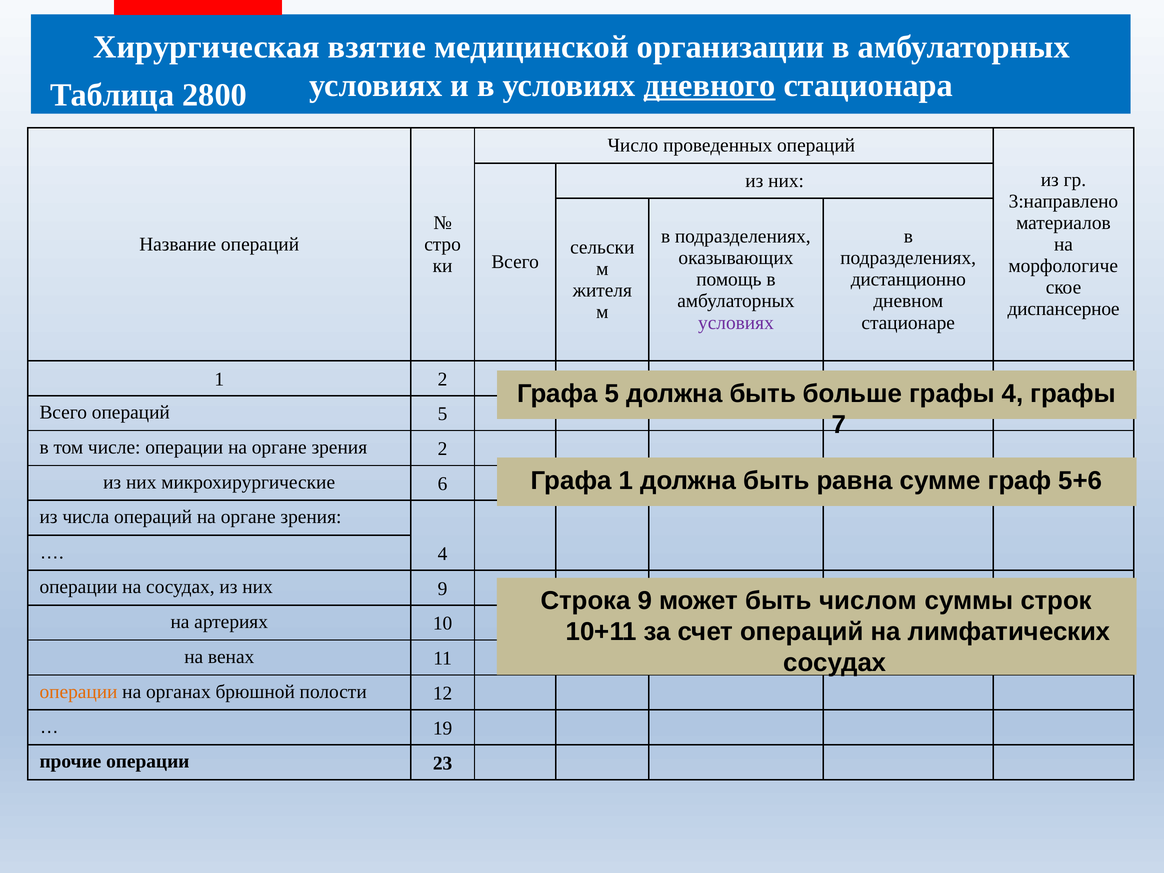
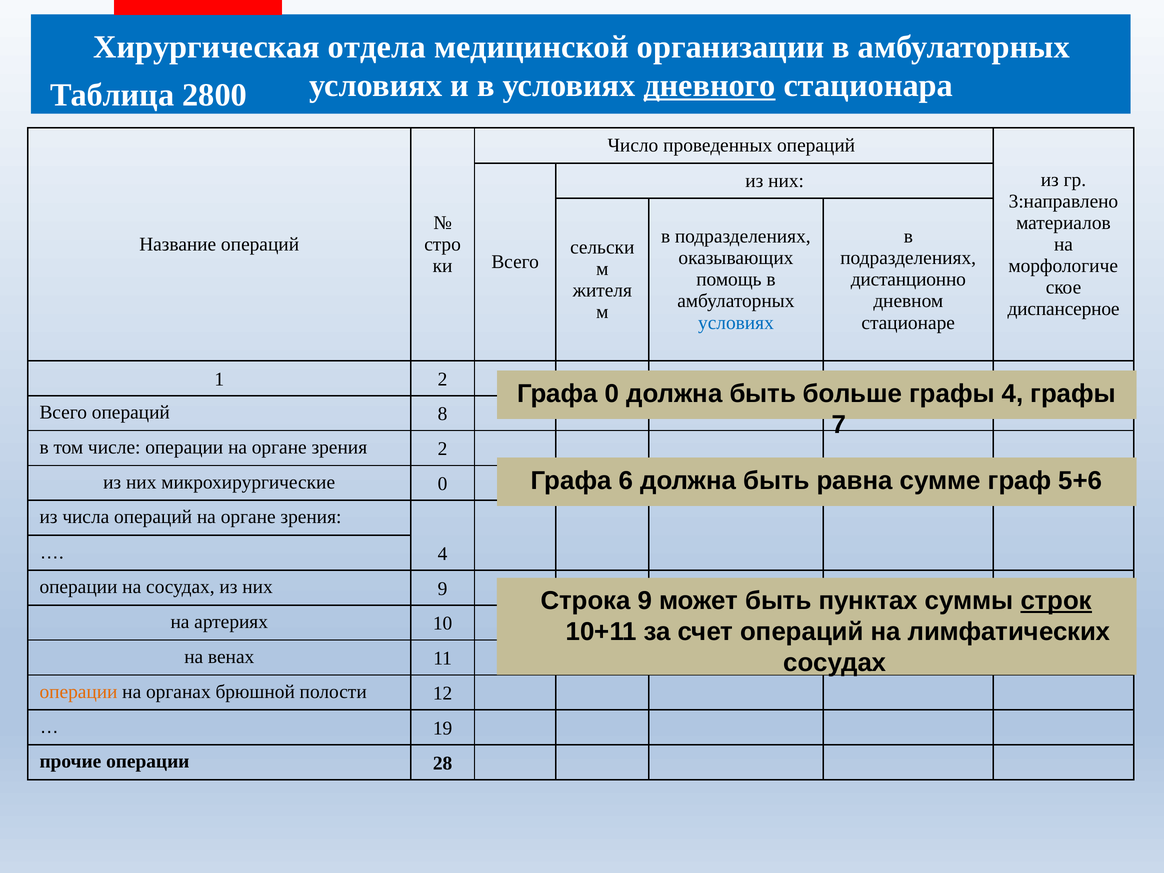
взятие: взятие -> отдела (377, 47)
условиях colour: purple -> blue (736, 323)
Графа 5: 5 -> 0 (612, 394)
операций 5: 5 -> 8 (443, 414)
Графа 1: 1 -> 6 (626, 481)
микрохирургические 6: 6 -> 0 (443, 484)
числом: числом -> пунктах (868, 601)
строк underline: none -> present (1056, 601)
23: 23 -> 28 (443, 763)
